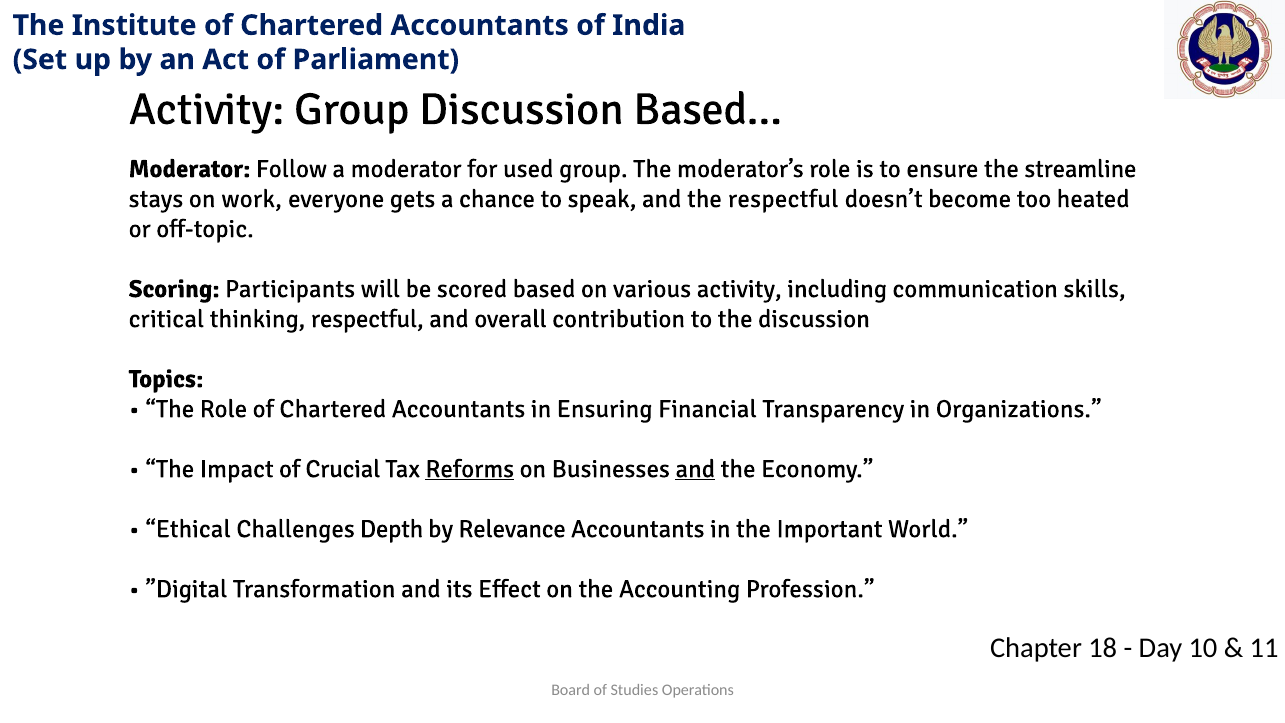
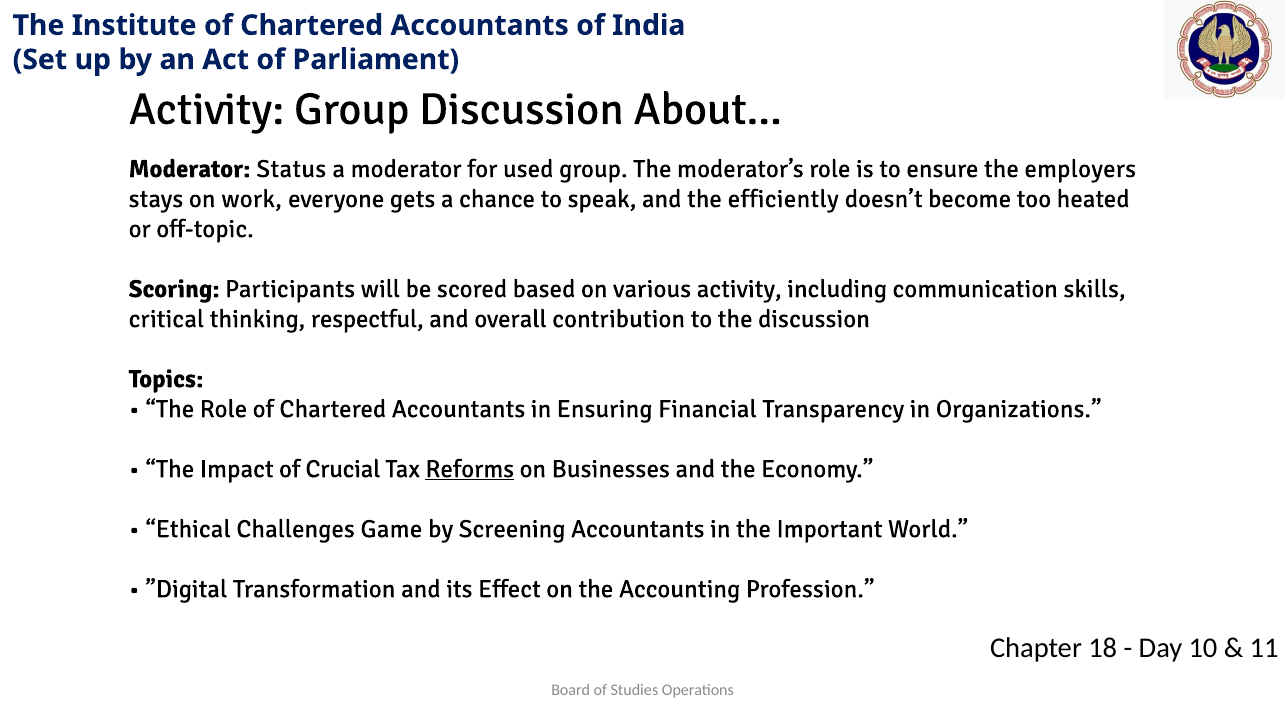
Based…: Based… -> About… (708, 109)
Follow: Follow -> Status (291, 169)
streamline: streamline -> employers (1080, 169)
the respectful: respectful -> efficiently (783, 199)
and underline: present -> none (695, 469)
Depth: Depth -> Game (391, 529)
Relevance: Relevance -> Screening (512, 529)
